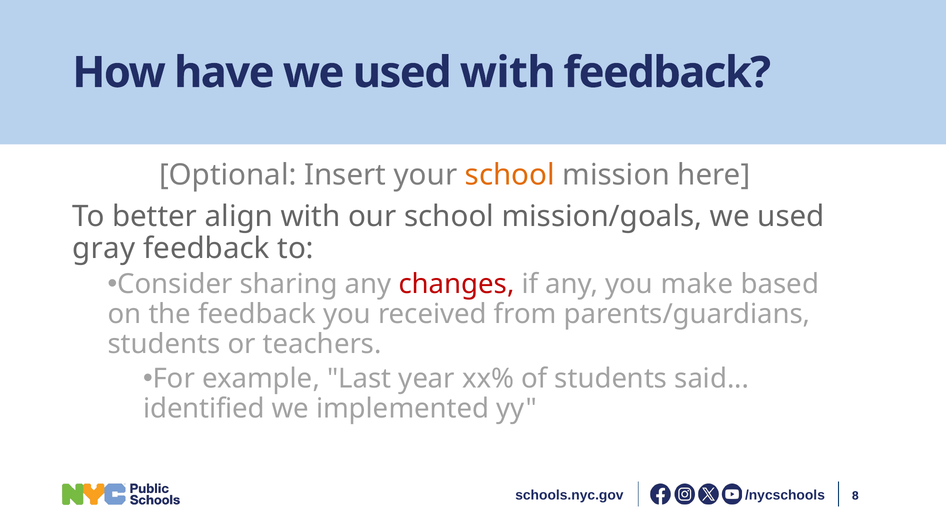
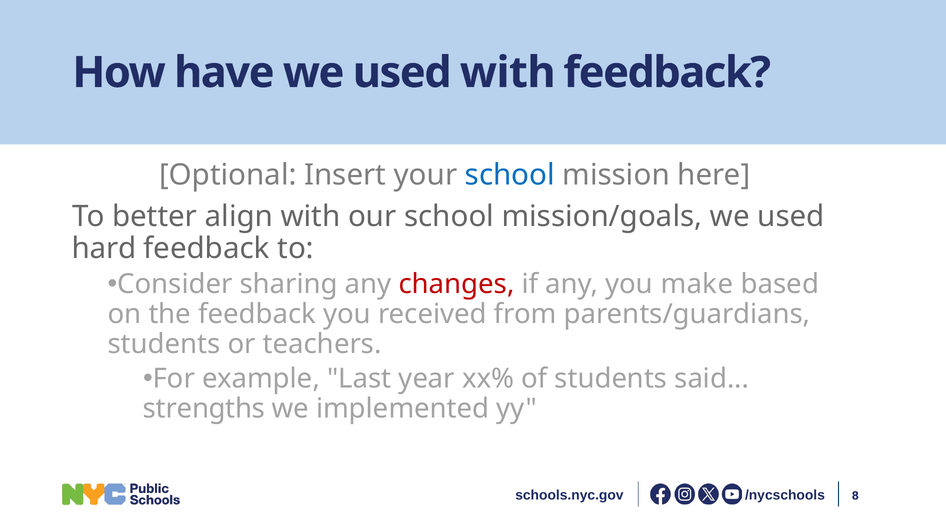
school colour: orange -> blue (510, 175)
gray: gray -> hard (104, 249)
identified: identified -> strengths (204, 409)
